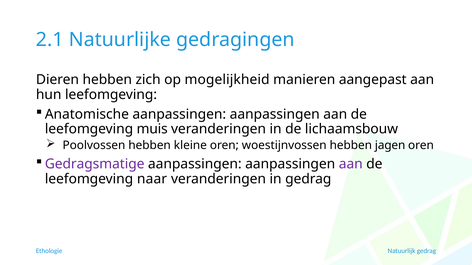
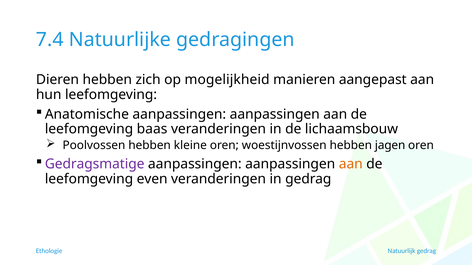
2.1: 2.1 -> 7.4 (50, 40)
muis: muis -> baas (152, 129)
aan colour: purple -> orange (351, 164)
naar: naar -> even (152, 179)
